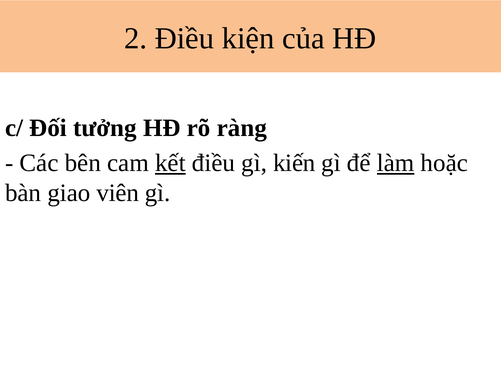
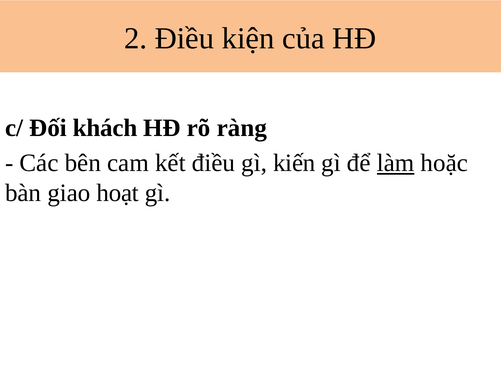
tưởng: tưởng -> khách (105, 128)
kết underline: present -> none (170, 163)
viên: viên -> hoạt (118, 193)
